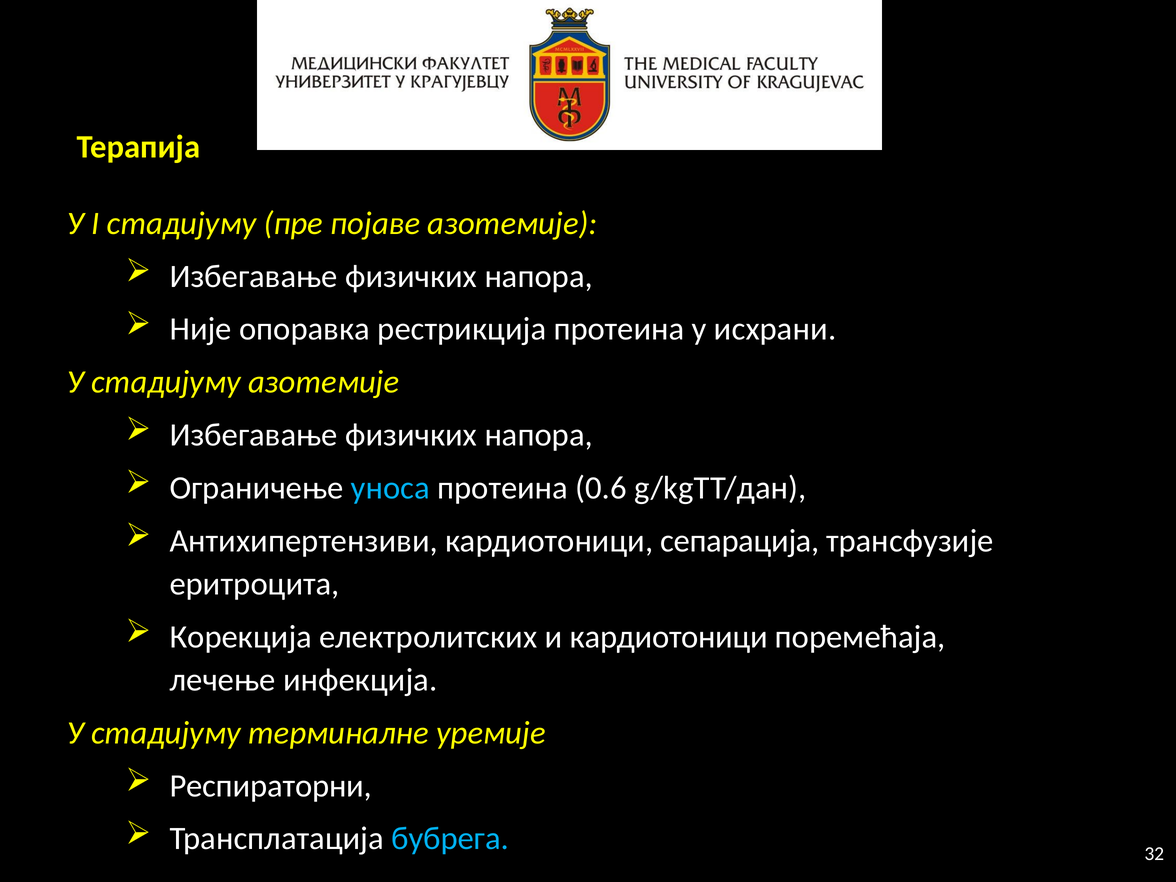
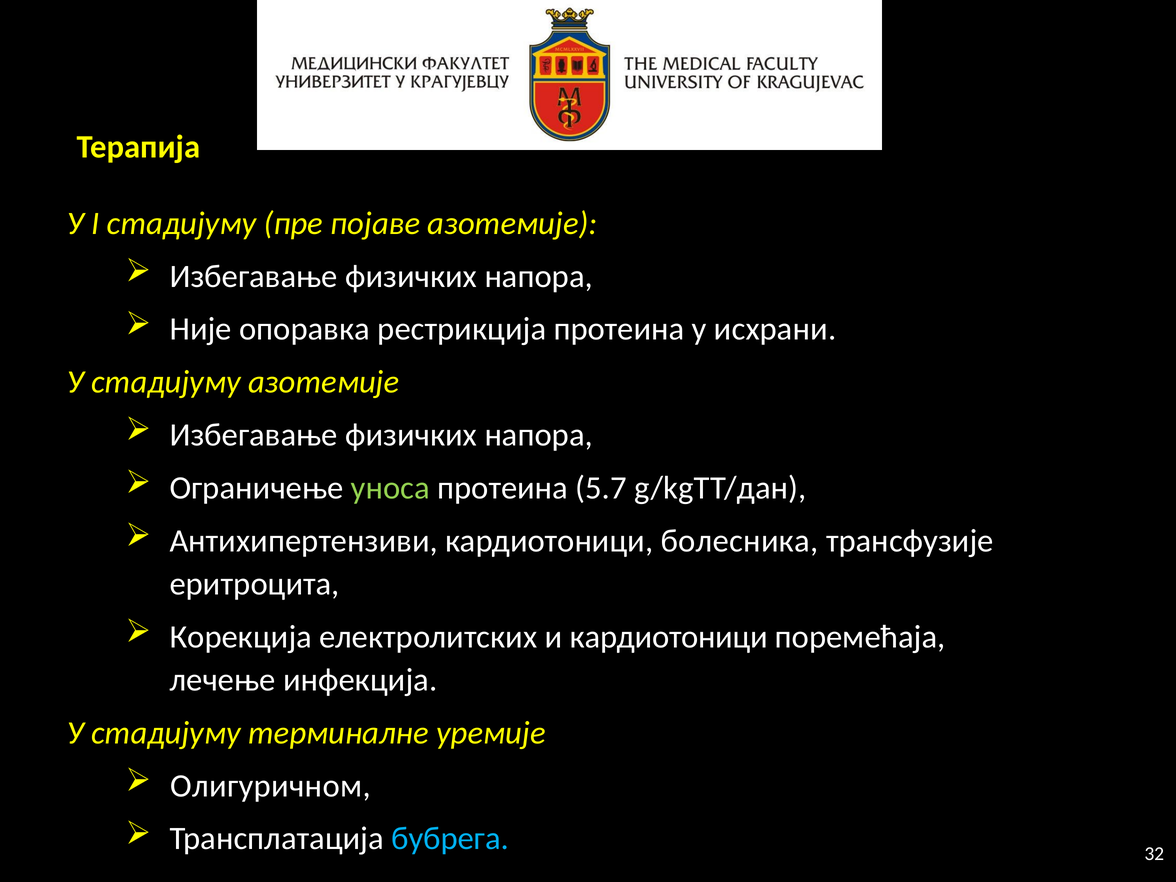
уноса colour: light blue -> light green (390, 488)
0.6: 0.6 -> 5.7 (601, 488)
сепарација: сепарација -> болесника (740, 541)
Респираторни: Респираторни -> Олигуричном (271, 786)
